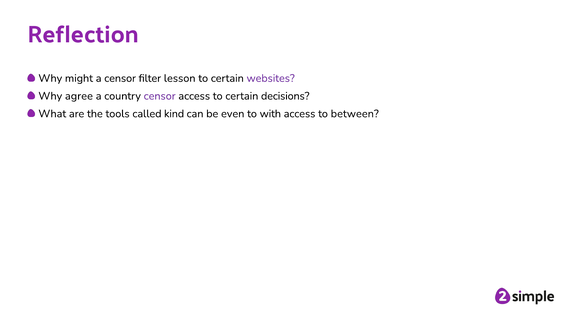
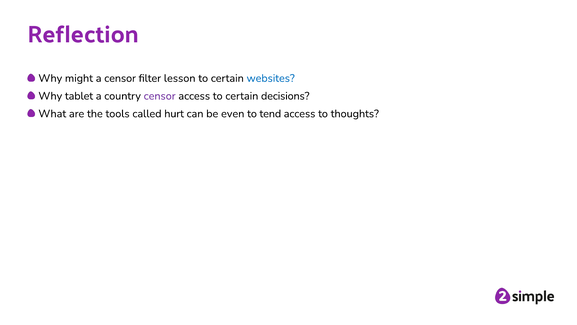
websites colour: purple -> blue (271, 78)
agree: agree -> tablet (79, 96)
kind: kind -> hurt (174, 114)
with: with -> tend (270, 114)
between: between -> thoughts (355, 114)
